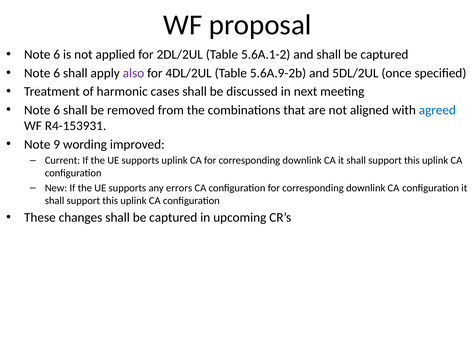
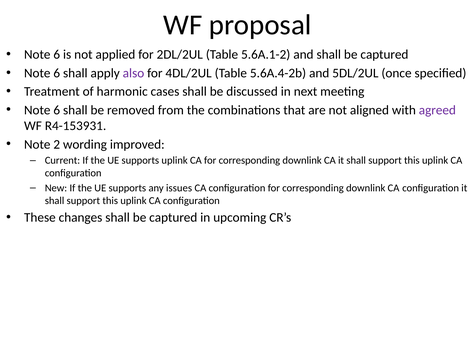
5.6A.9-2b: 5.6A.9-2b -> 5.6A.4-2b (278, 73)
agreed colour: blue -> purple (437, 110)
9: 9 -> 2 (57, 144)
errors: errors -> issues (179, 188)
